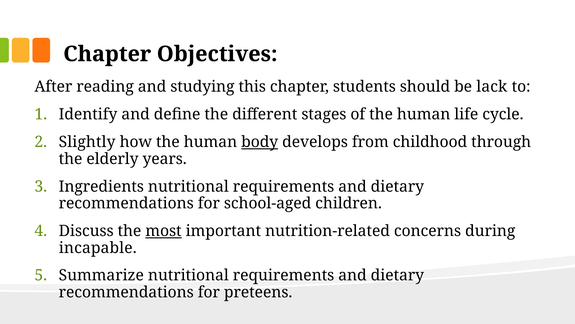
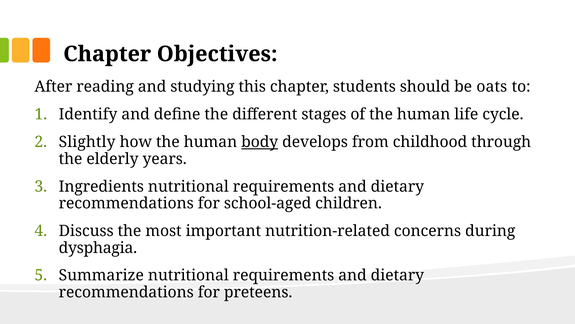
lack: lack -> oats (492, 87)
most underline: present -> none (164, 231)
incapable: incapable -> dysphagia (98, 247)
